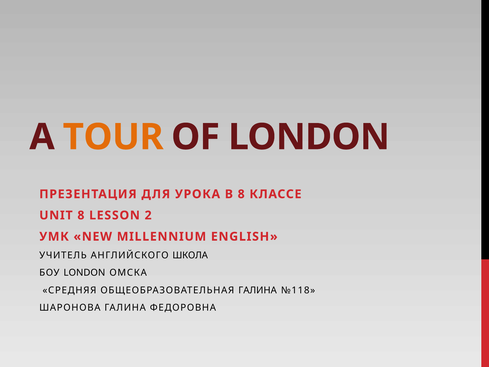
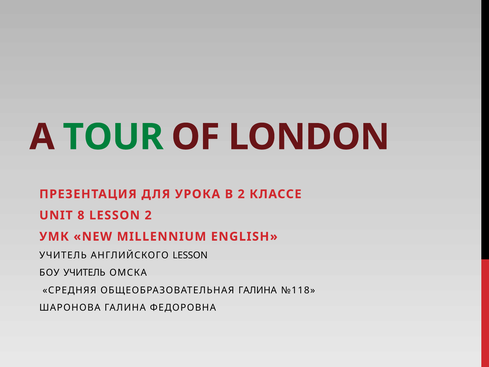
TOUR colour: orange -> green (113, 137)
В 8: 8 -> 2 (241, 194)
АНГЛИЙСКОГО ШКОЛА: ШКОЛА -> LESSON (190, 255)
БОУ LONDON: LONDON -> УЧИТЕЛЬ (84, 273)
